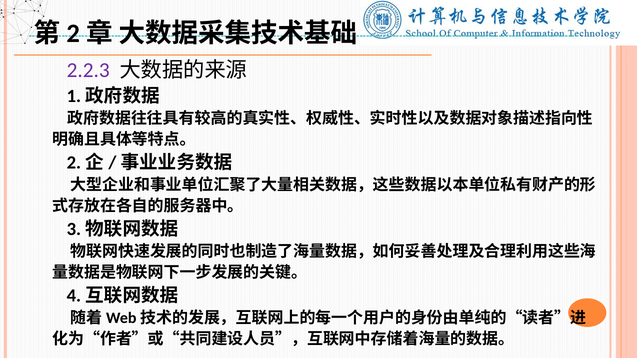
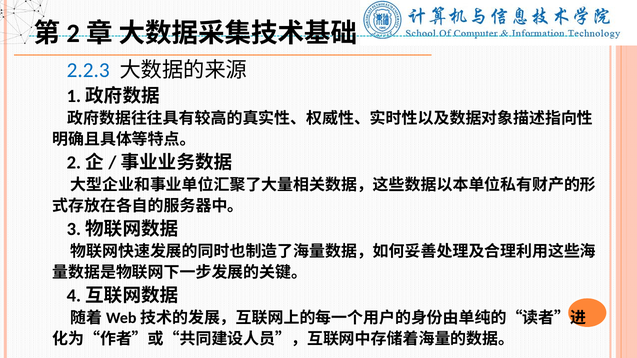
2.2.3 colour: purple -> blue (88, 70)
